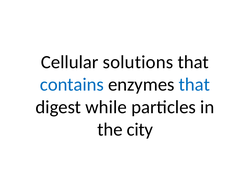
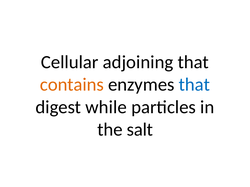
solutions: solutions -> adjoining (138, 62)
contains colour: blue -> orange (72, 85)
city: city -> salt (140, 130)
